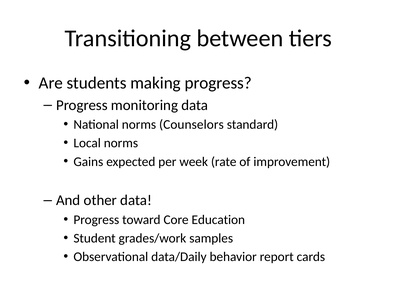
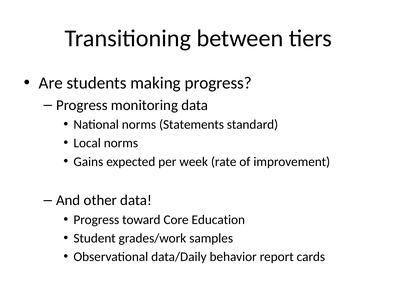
Counselors: Counselors -> Statements (192, 124)
